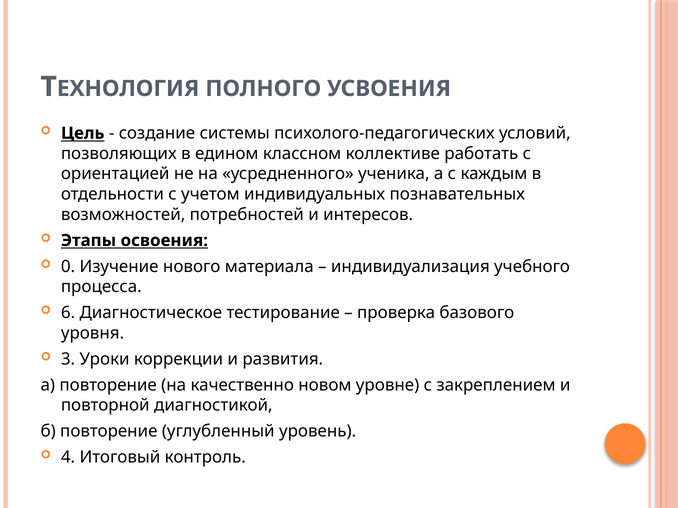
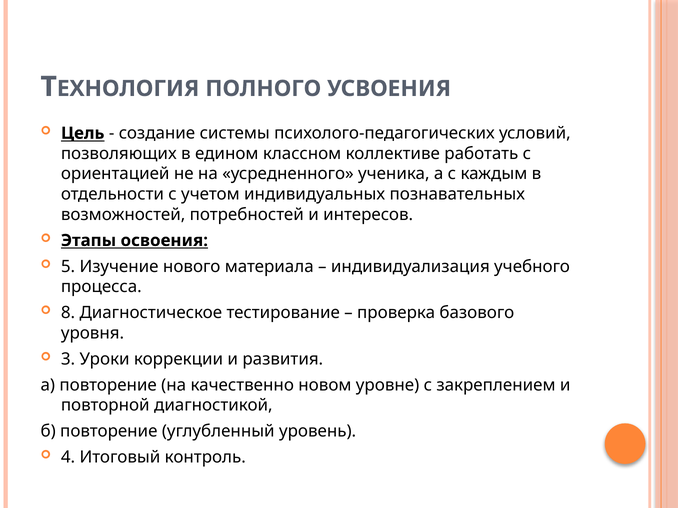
0: 0 -> 5 (68, 267)
6: 6 -> 8 (68, 313)
